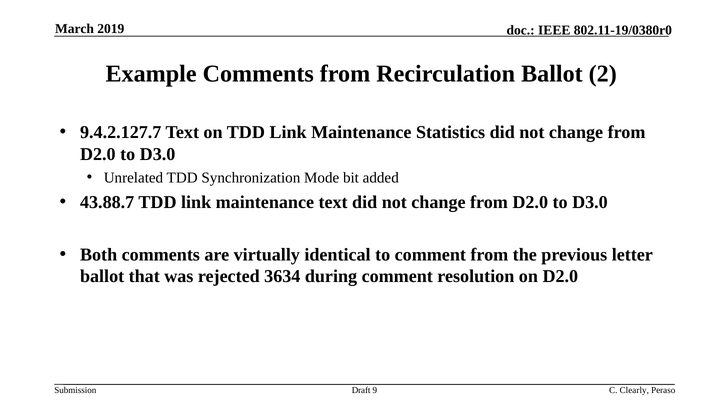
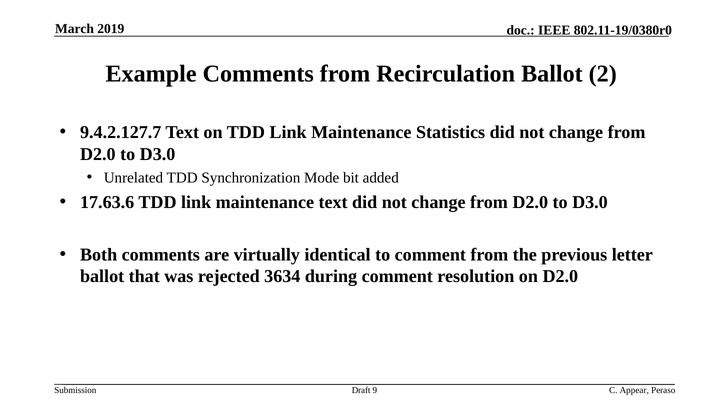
43.88.7: 43.88.7 -> 17.63.6 (107, 202)
Clearly: Clearly -> Appear (634, 390)
